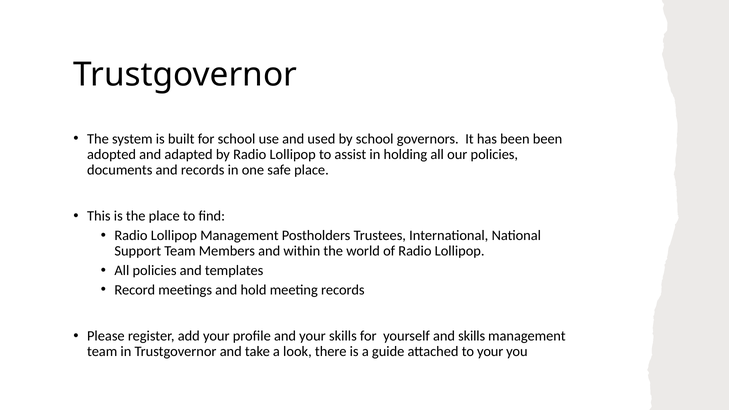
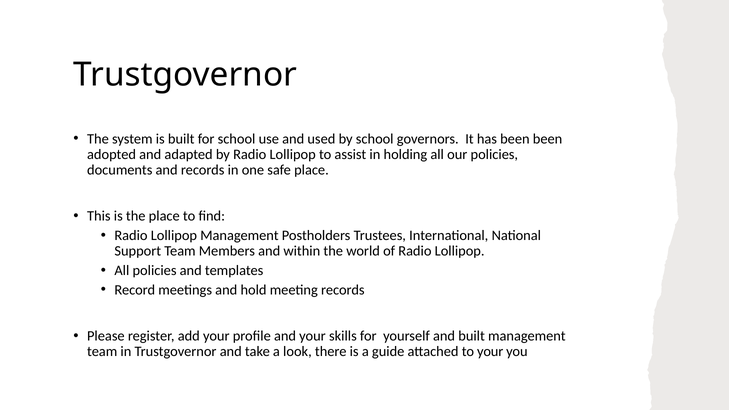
and skills: skills -> built (472, 336)
